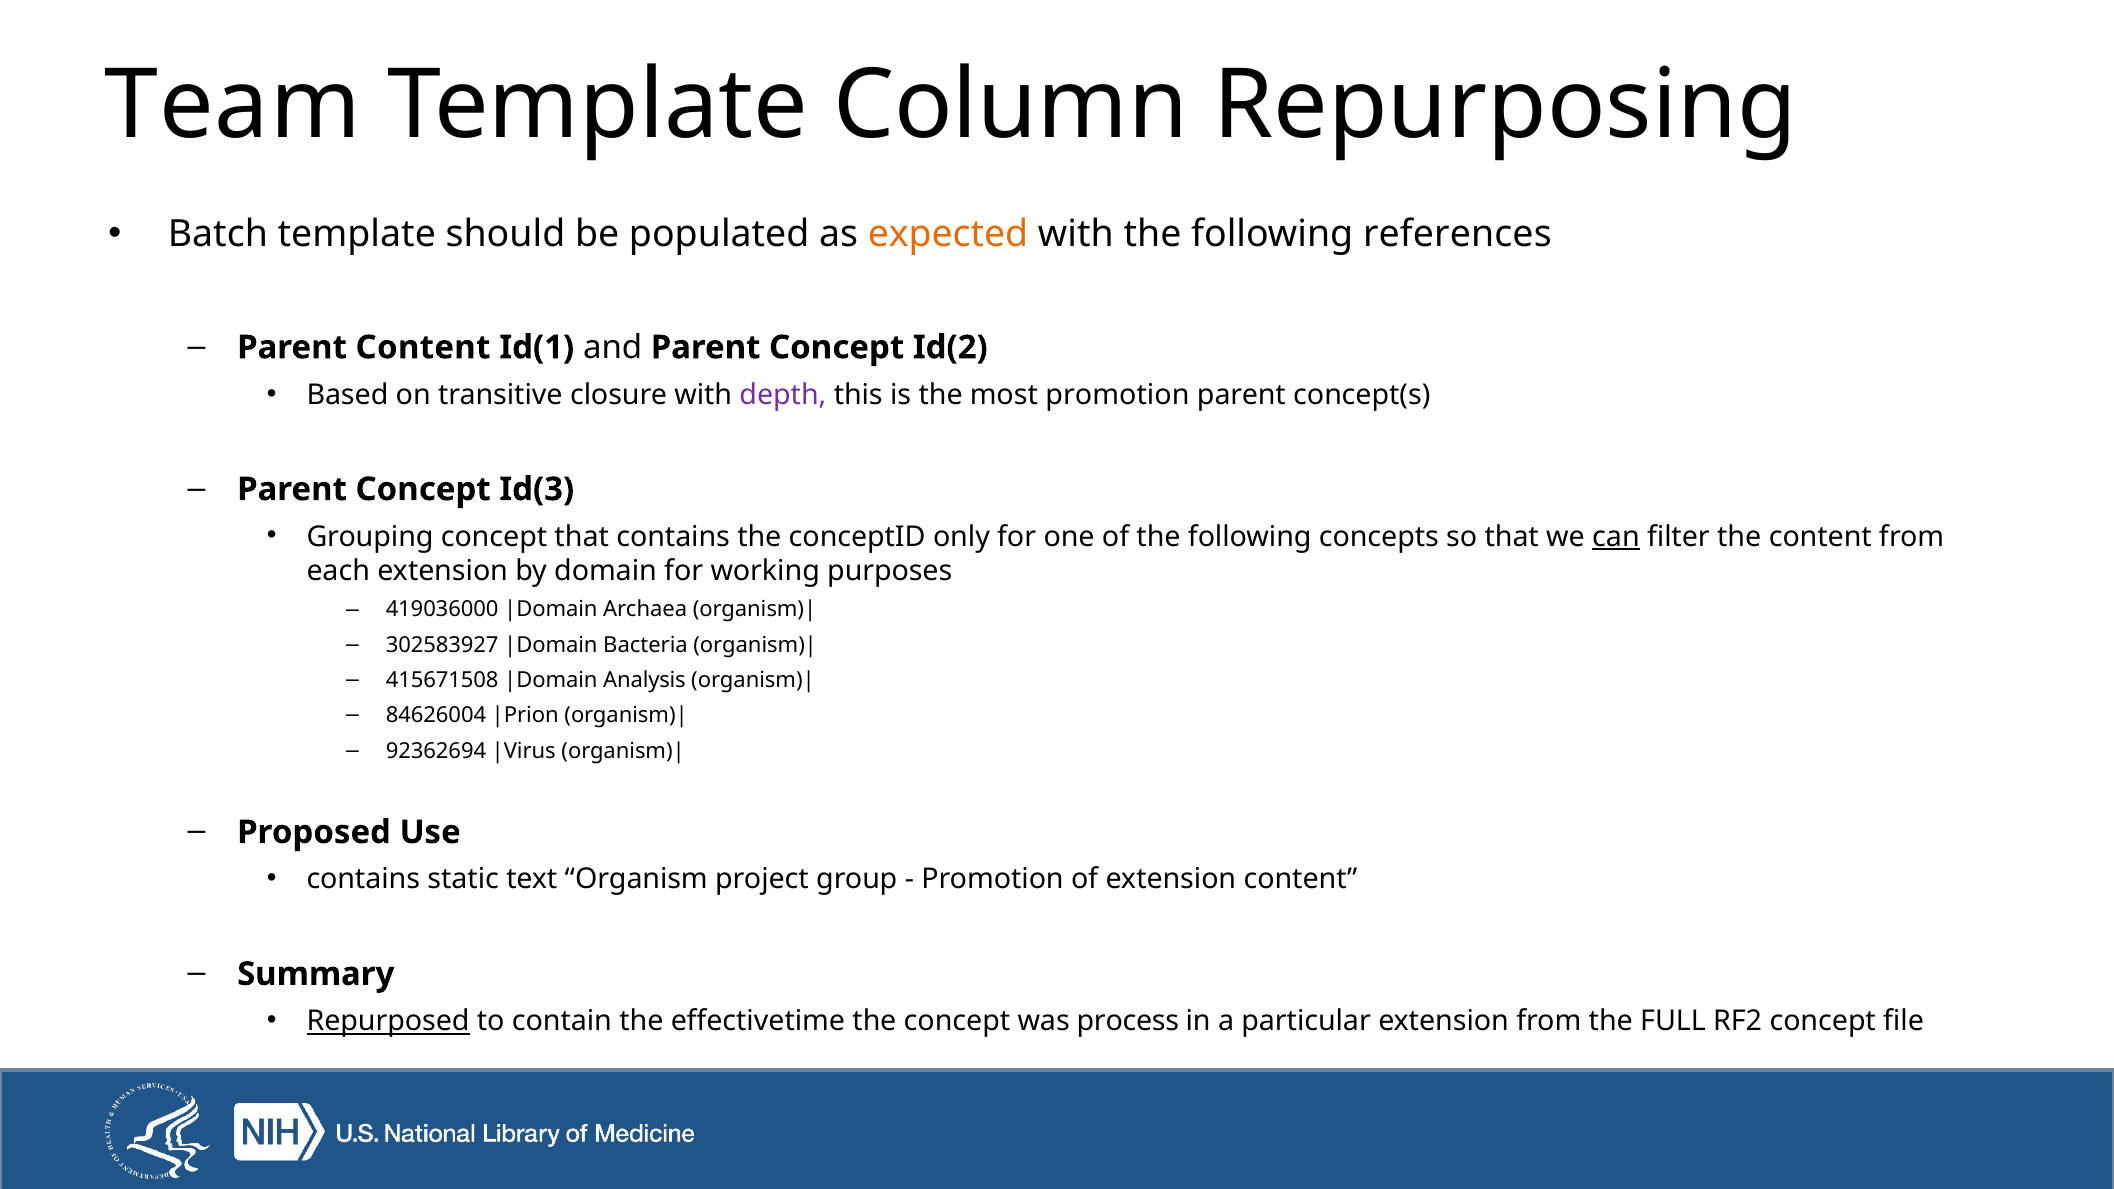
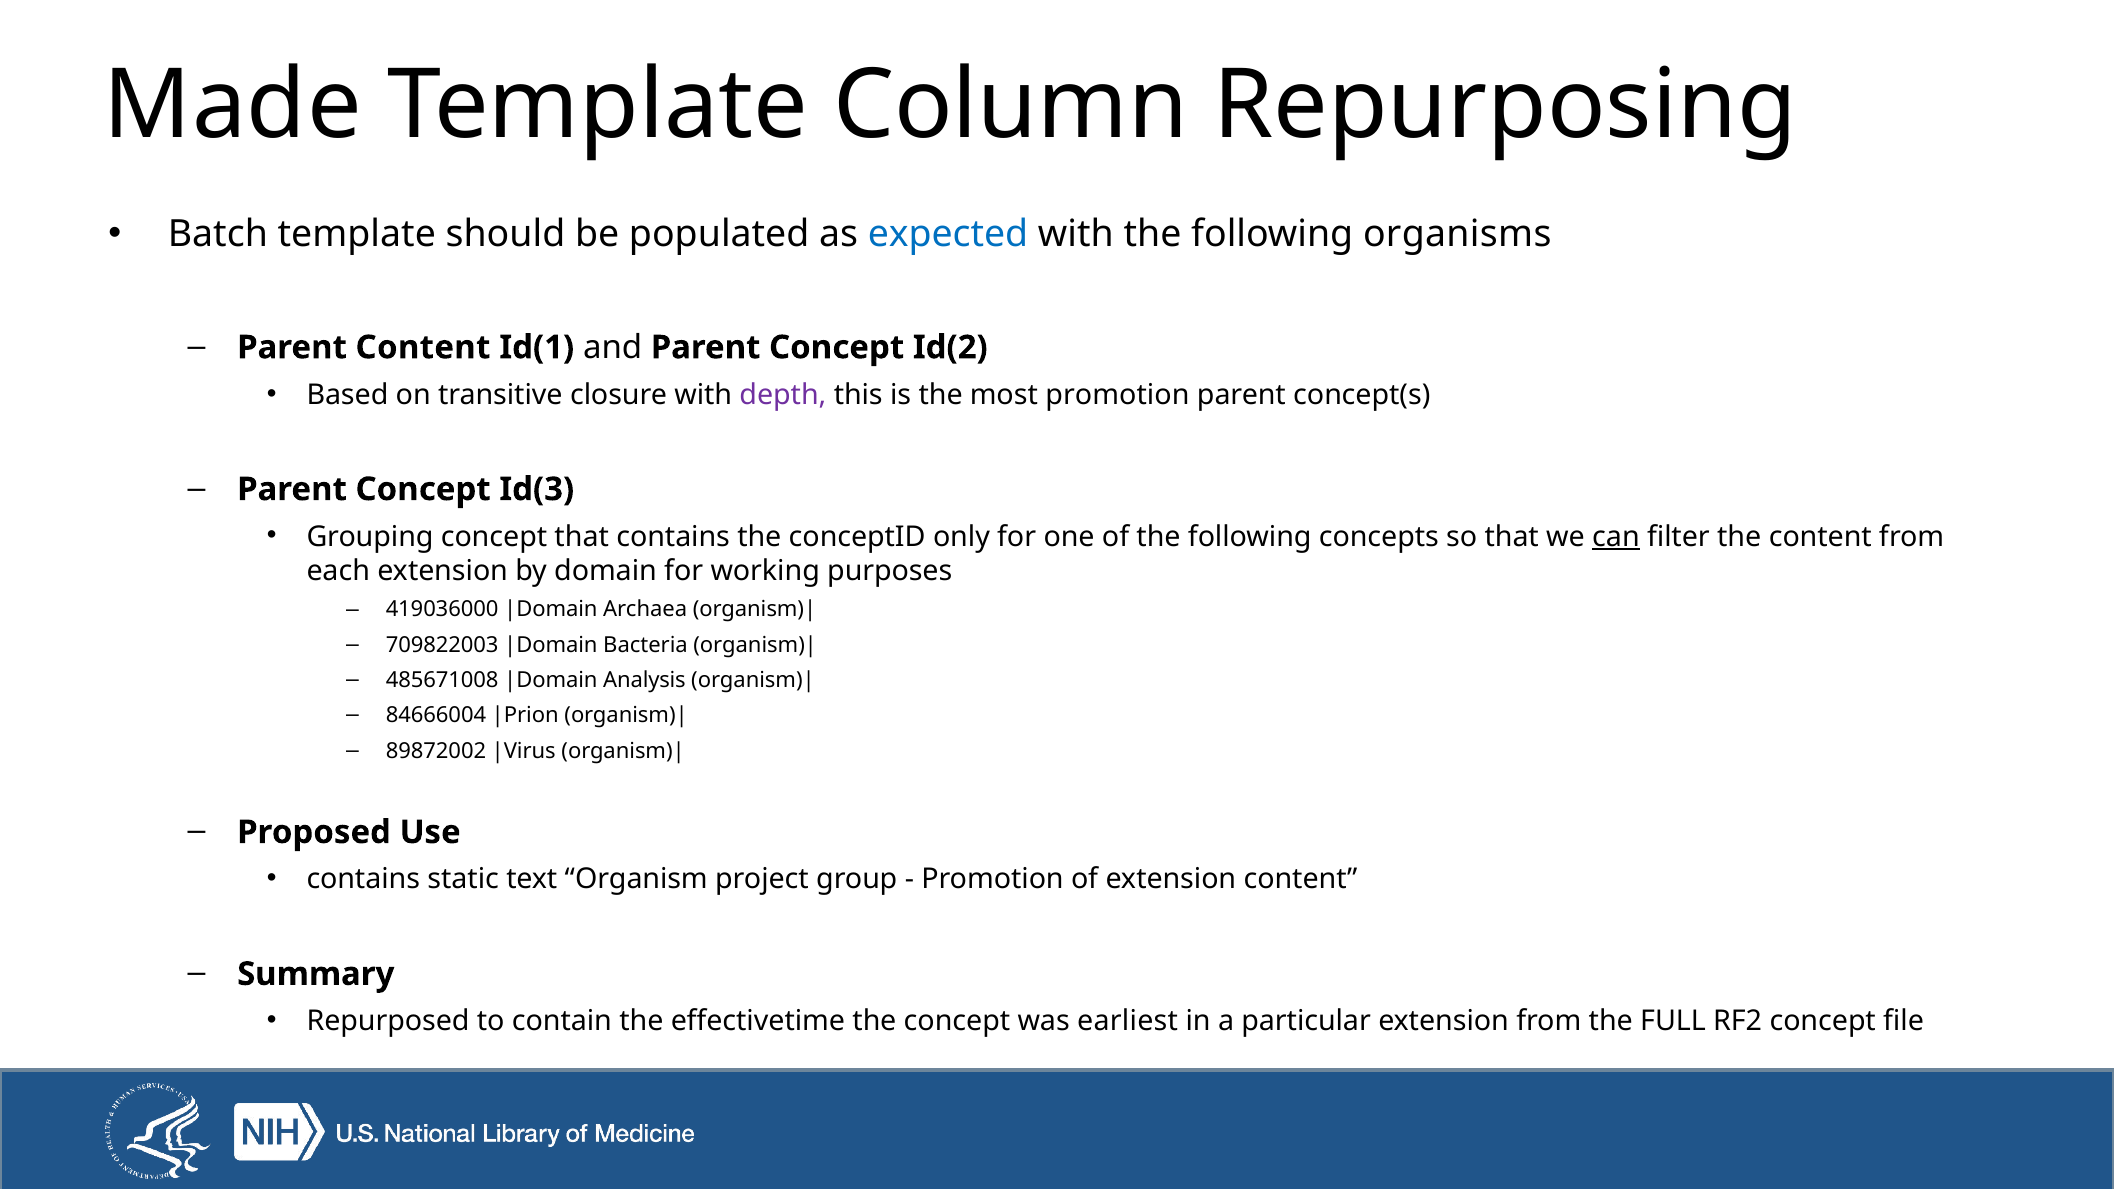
Team: Team -> Made (233, 106)
expected colour: orange -> blue (948, 234)
references: references -> organisms (1457, 234)
302583927: 302583927 -> 709822003 (442, 645)
415671508: 415671508 -> 485671008 (442, 680)
84626004: 84626004 -> 84666004 (436, 716)
92362694: 92362694 -> 89872002 (436, 751)
Repurposed underline: present -> none (388, 1021)
process: process -> earliest (1128, 1021)
